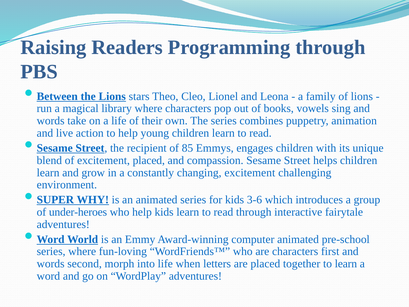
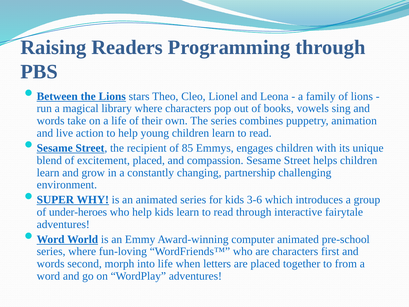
changing excitement: excitement -> partnership (250, 172)
to learn: learn -> from (346, 264)
